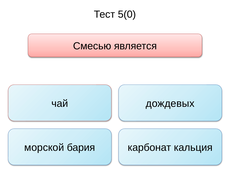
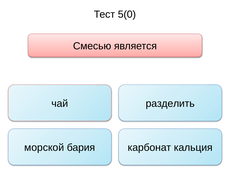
дождевых: дождевых -> разделить (170, 103)
